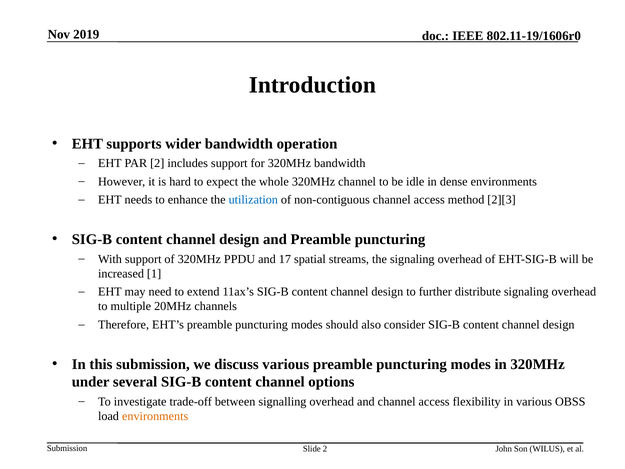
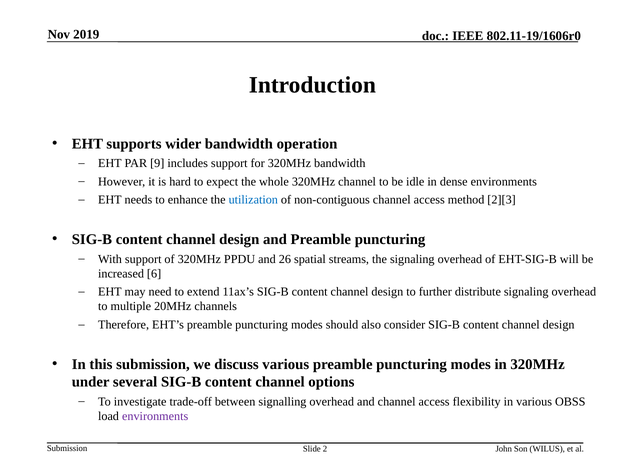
PAR 2: 2 -> 9 (157, 163)
17: 17 -> 26 (285, 259)
1: 1 -> 6 (154, 273)
environments colour: orange -> purple (155, 416)
